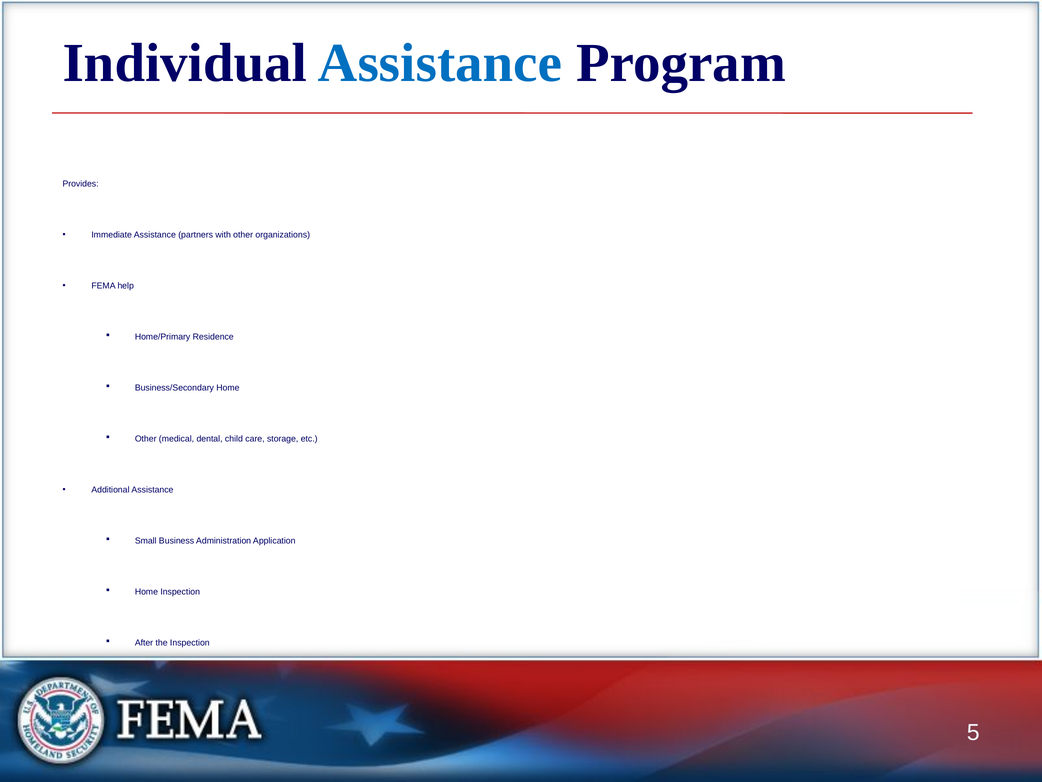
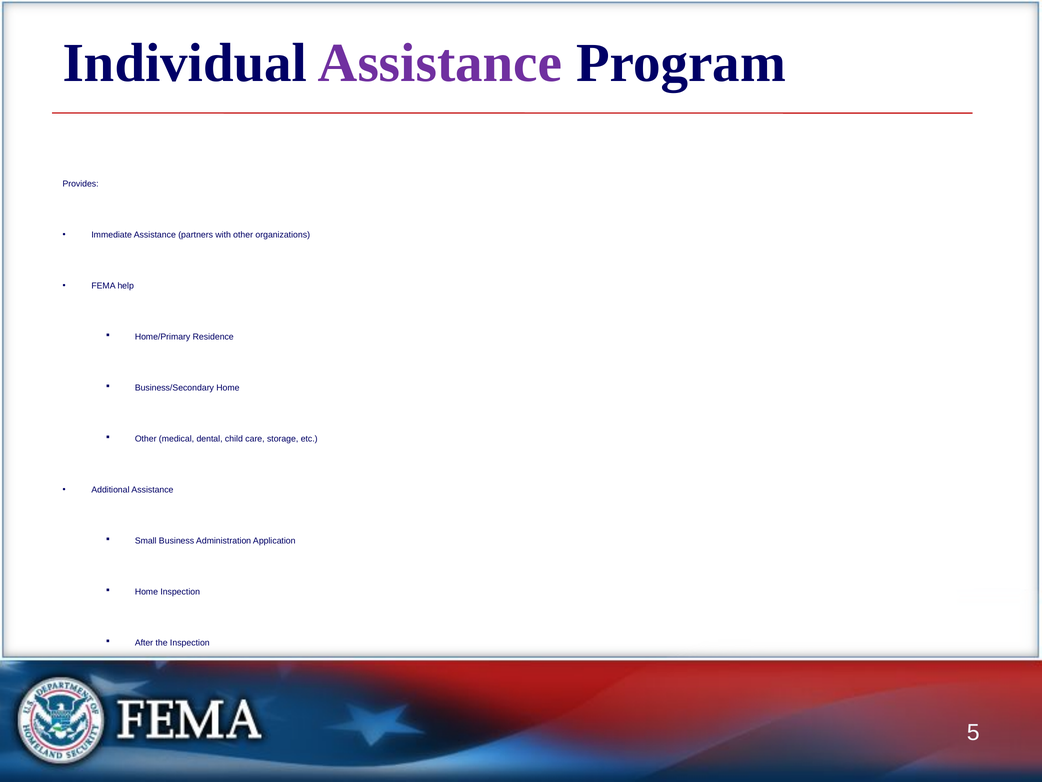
Assistance colour: blue -> purple (440, 63)
